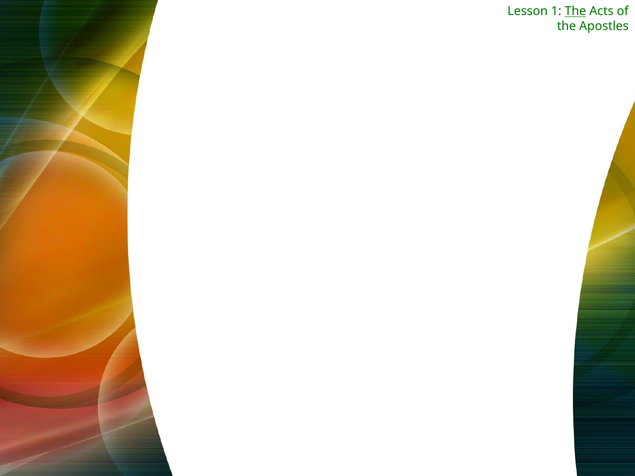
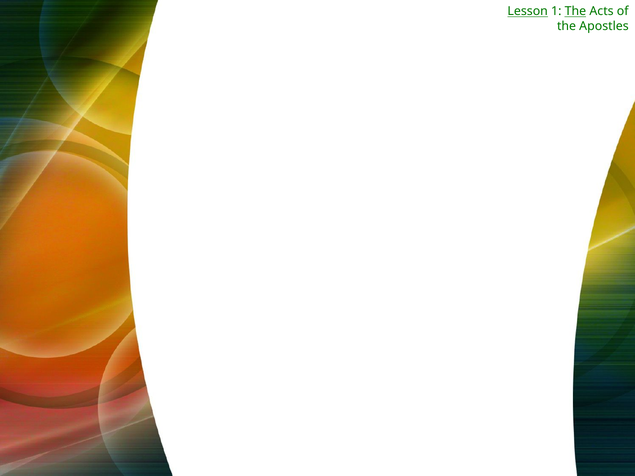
Lesson underline: none -> present (528, 11)
